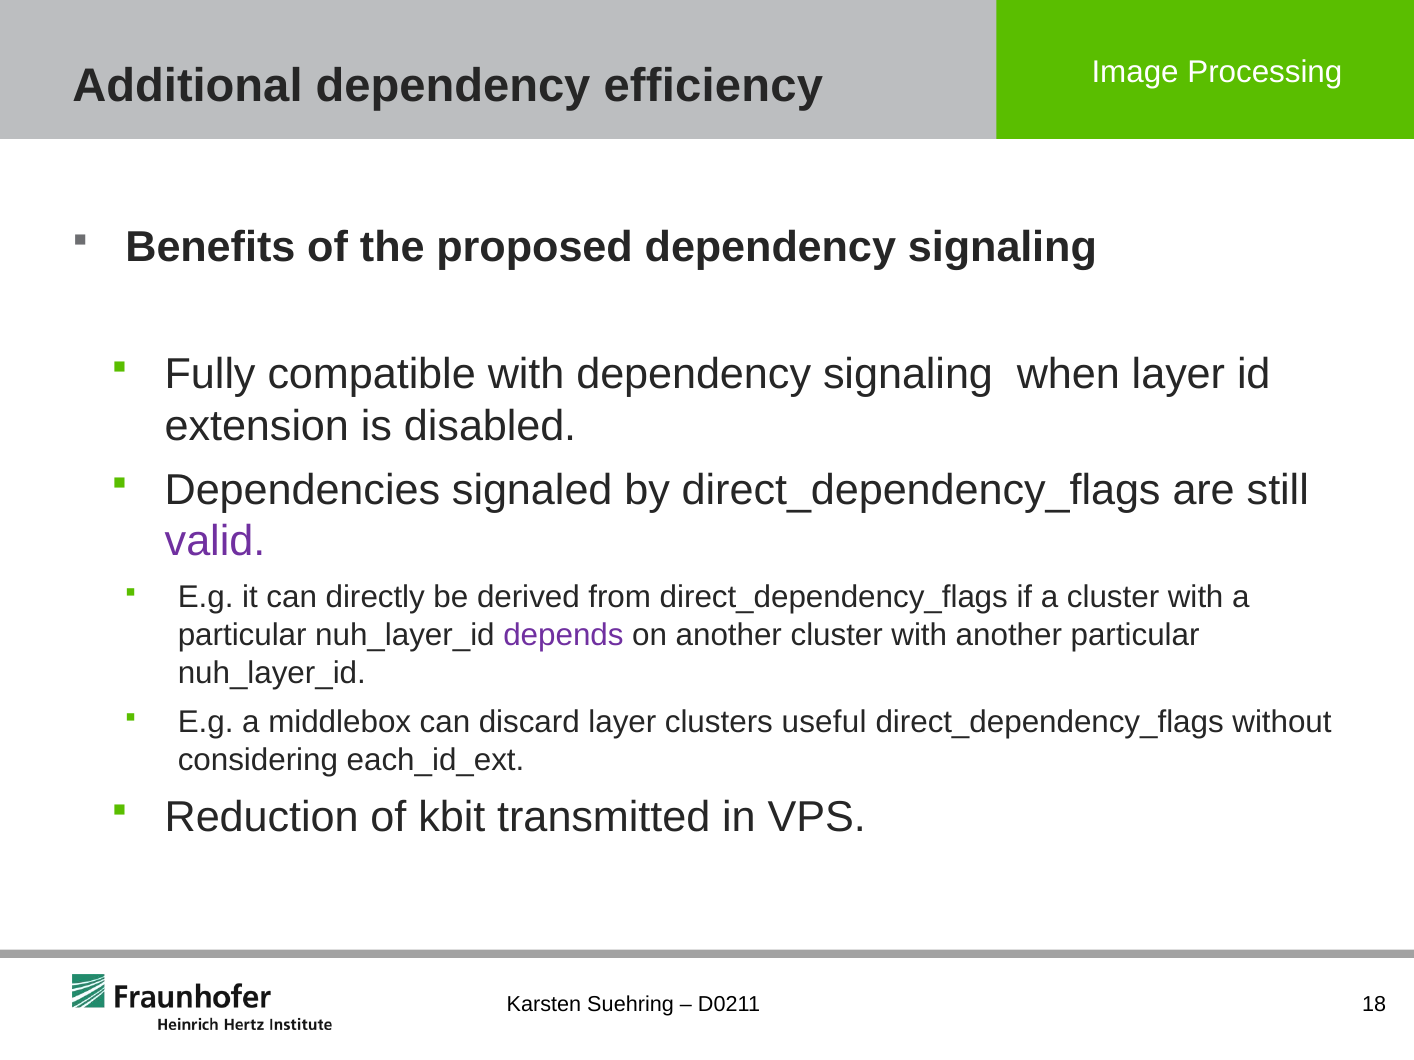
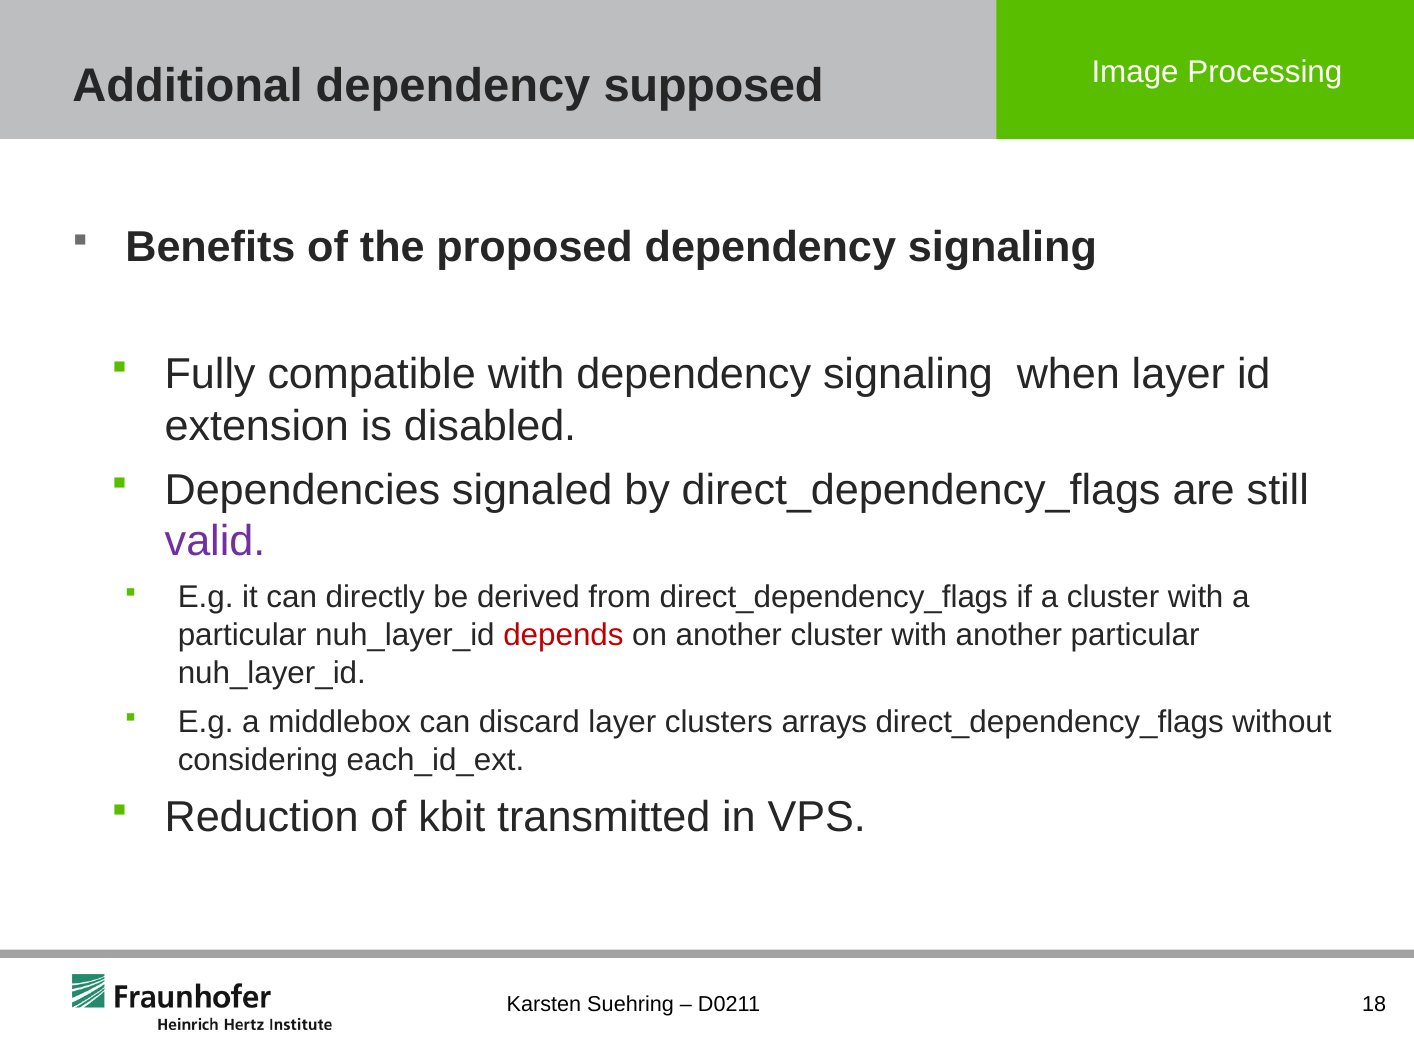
efficiency: efficiency -> supposed (714, 86)
depends colour: purple -> red (563, 635)
useful: useful -> arrays (824, 723)
